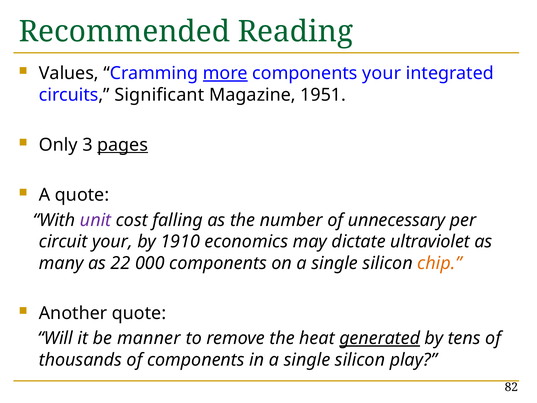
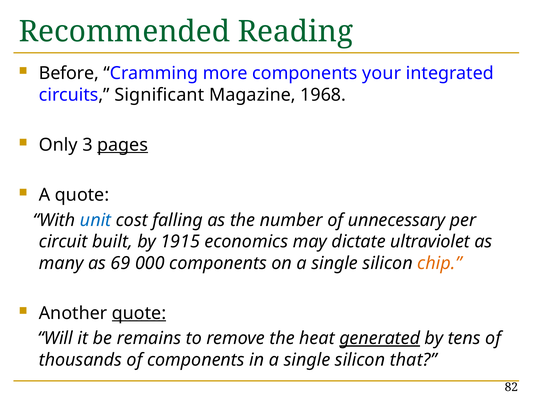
Values: Values -> Before (69, 73)
more underline: present -> none (225, 73)
1951: 1951 -> 1968 (323, 95)
unit colour: purple -> blue (96, 220)
circuit your: your -> built (112, 241)
1910: 1910 -> 1915 (180, 241)
22: 22 -> 69 (121, 263)
quote underline: none -> present (139, 313)
manner: manner -> remains (149, 338)
play: play -> that (413, 360)
